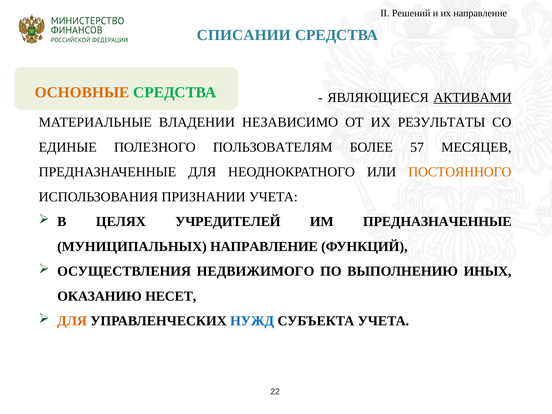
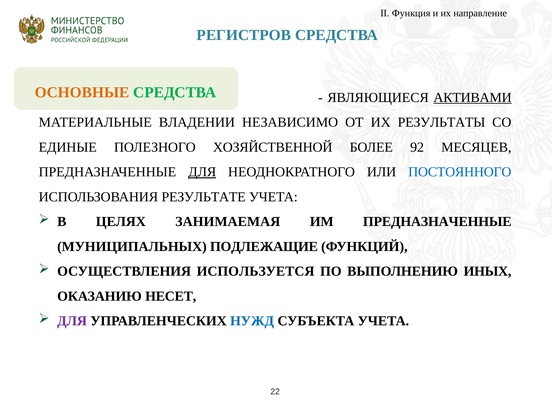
Решений: Решений -> Функция (411, 13)
СПИСАНИИ: СПИСАНИИ -> РЕГИСТРОВ (244, 35)
ПОЛЬЗОВАТЕЛЯМ: ПОЛЬЗОВАТЕЛЯМ -> ХОЗЯЙСТВЕННОЙ (273, 147)
57: 57 -> 92 (417, 147)
ДЛЯ underline: none -> present (202, 172)
ПОСТОЯННОГО colour: orange -> blue (460, 172)
ПРИЗНАНИИ: ПРИЗНАНИИ -> РЕЗУЛЬТАТЕ (204, 197)
УЧРЕДИТЕЛЕЙ: УЧРЕДИТЕЛЕЙ -> ЗАНИМАЕМАЯ (228, 222)
МУНИЦИПАЛЬНЫХ НАПРАВЛЕНИЕ: НАПРАВЛЕНИЕ -> ПОДЛЕЖАЩИЕ (264, 246)
НЕДВИЖИМОГО: НЕДВИЖИМОГО -> ИСПОЛЬЗУЕТСЯ (256, 271)
ДЛЯ colour: orange -> purple (72, 321)
